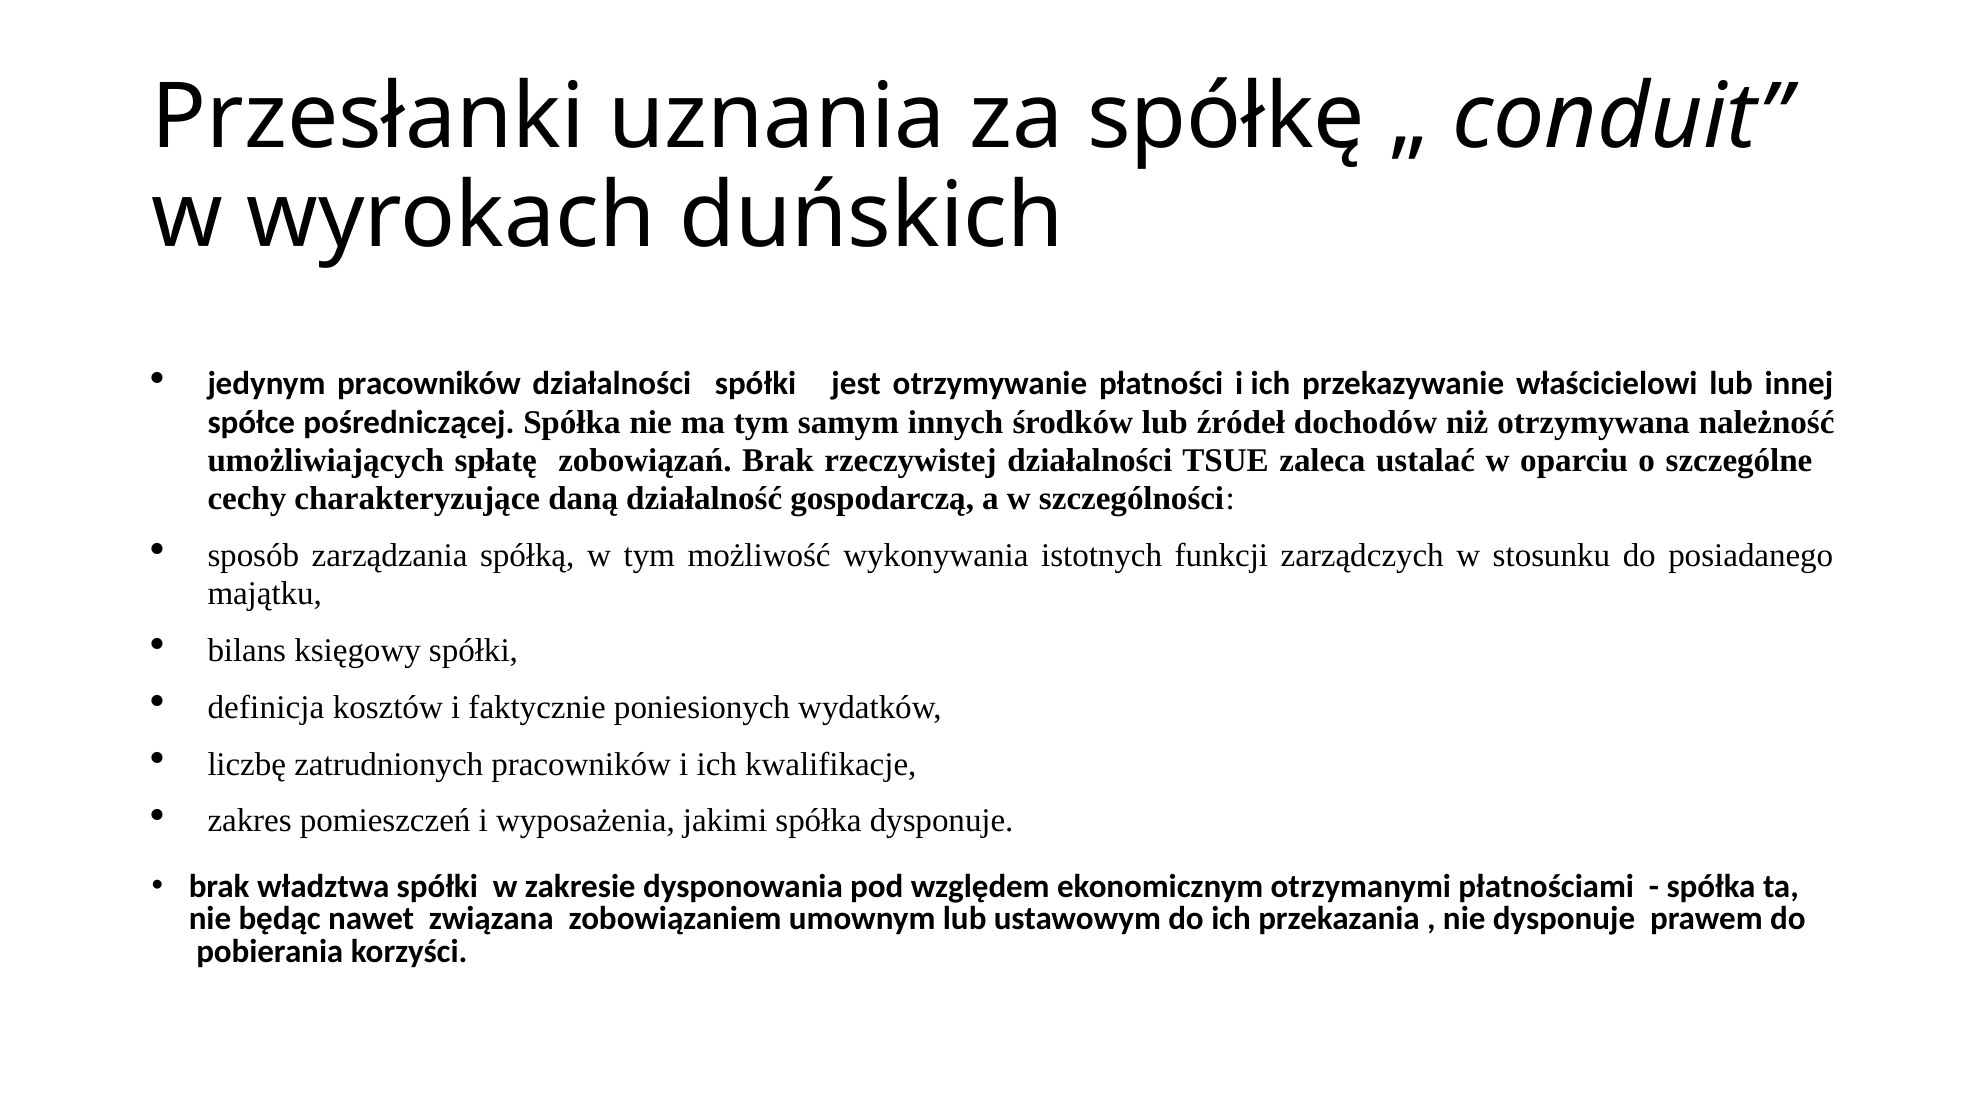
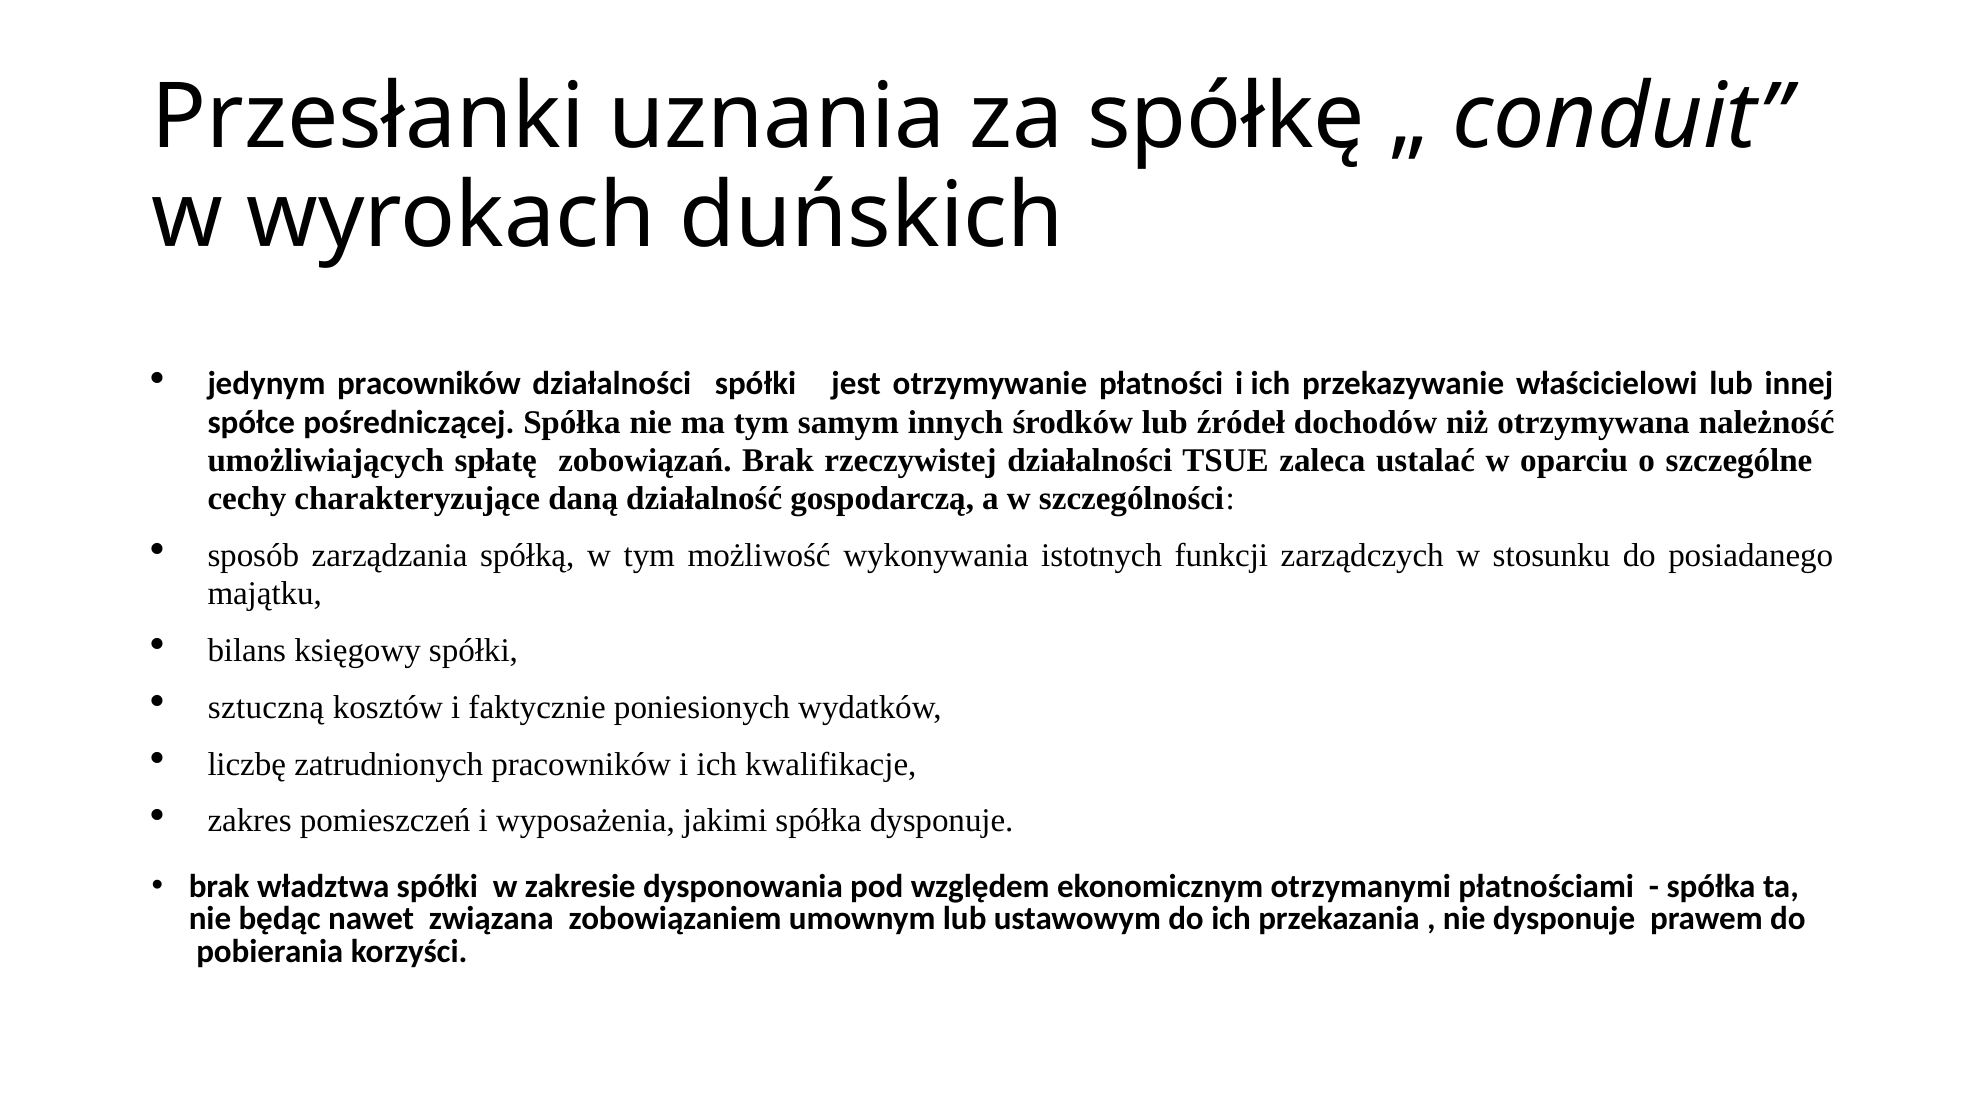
definicja: definicja -> sztuczną (266, 707)
